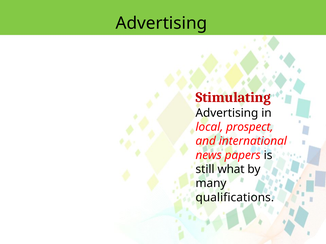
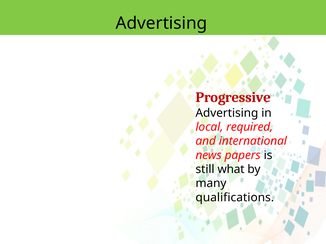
Stimulating: Stimulating -> Progressive (233, 98)
prospect: prospect -> required (250, 127)
